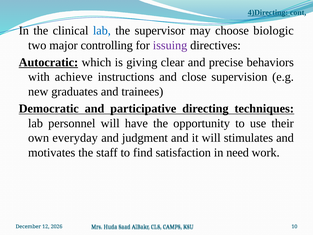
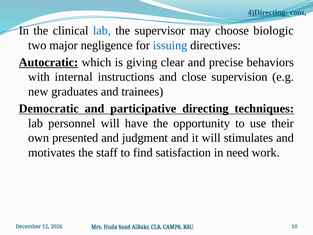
controlling: controlling -> negligence (107, 45)
issuing colour: purple -> blue (170, 45)
achieve: achieve -> internal (74, 77)
everyday: everyday -> presented (75, 138)
